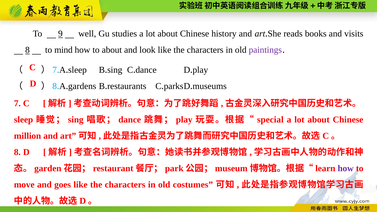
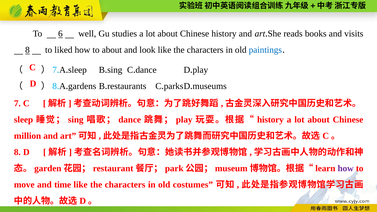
9: 9 -> 6 (60, 34)
mind: mind -> liked (63, 50)
paintings colour: purple -> blue (265, 50)
special: special -> history (270, 120)
goes: goes -> time (63, 185)
